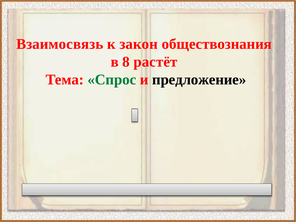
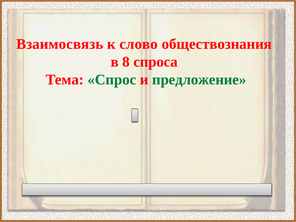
закон: закон -> слово (139, 44)
растёт: растёт -> спроса (156, 62)
предложение colour: black -> green (199, 80)
